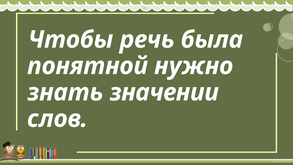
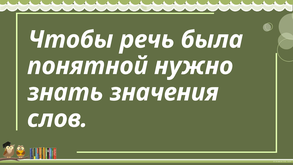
значении: значении -> значения (164, 92)
